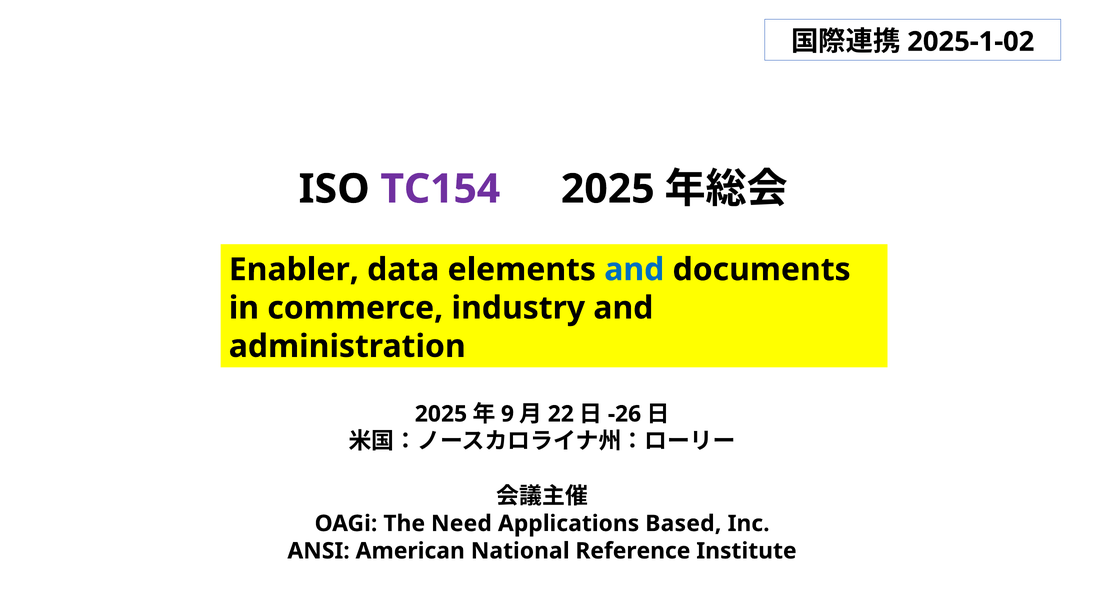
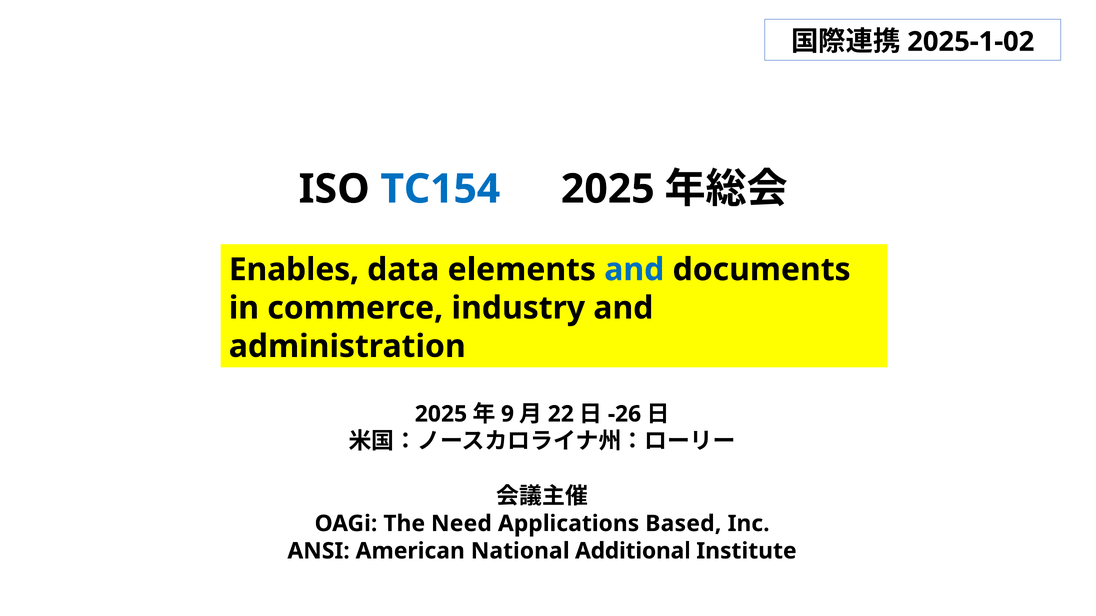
TC154 colour: purple -> blue (440, 189)
Enabler: Enabler -> Enables (294, 270)
Reference: Reference -> Additional (633, 551)
